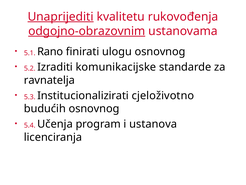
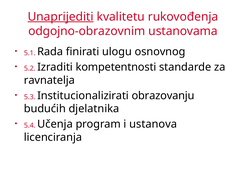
odgojno-obrazovnim underline: present -> none (87, 31)
Rano: Rano -> Rada (50, 52)
komunikacijske: komunikacijske -> kompetentnosti (116, 67)
cjeloživotno: cjeloživotno -> obrazovanju (163, 95)
budućih osnovnog: osnovnog -> djelatnika (94, 108)
